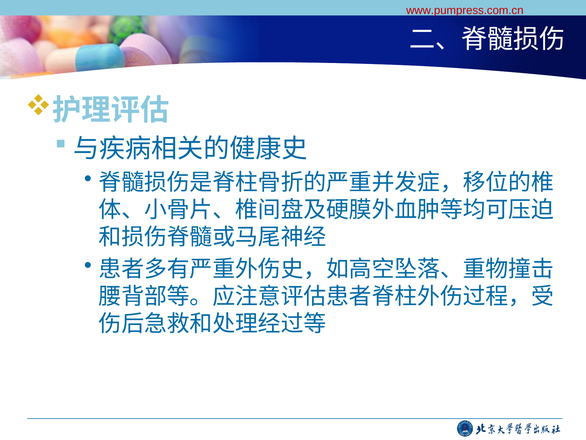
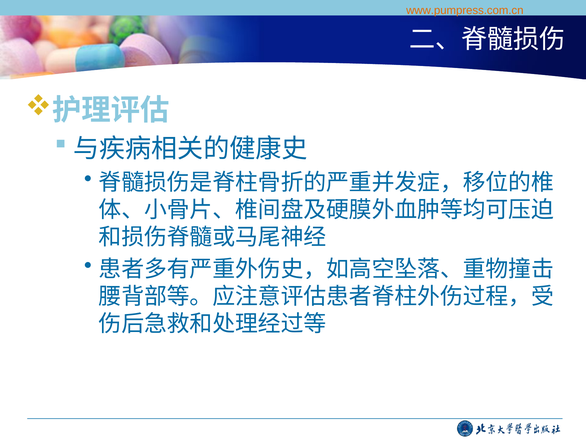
www.pumpress.com.cn colour: red -> orange (465, 11)
